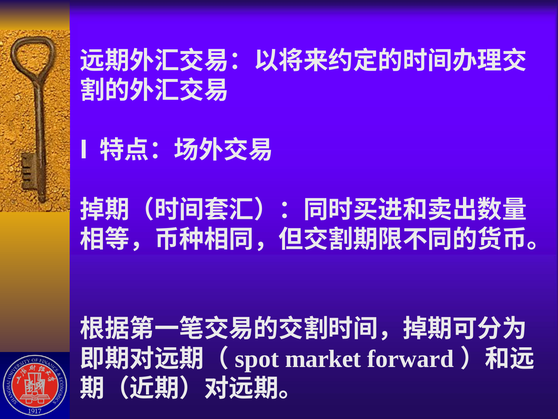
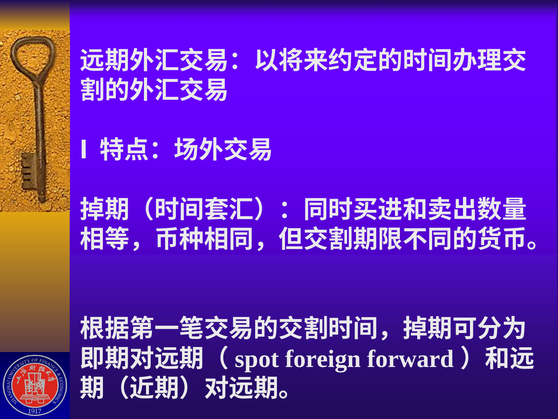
market: market -> foreign (323, 358)
